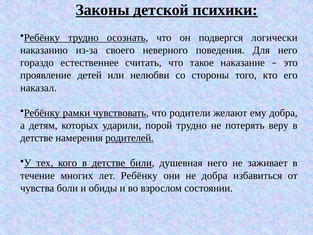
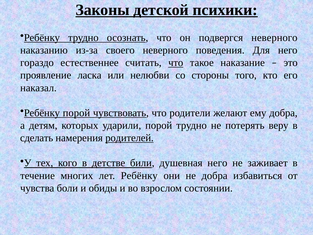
подвергся логически: логически -> неверного (274, 38)
что underline: none -> present (176, 63)
детей: детей -> ласка (89, 75)
Ребёнку рамки: рамки -> порой (76, 113)
детстве: детстве -> сделать (37, 138)
